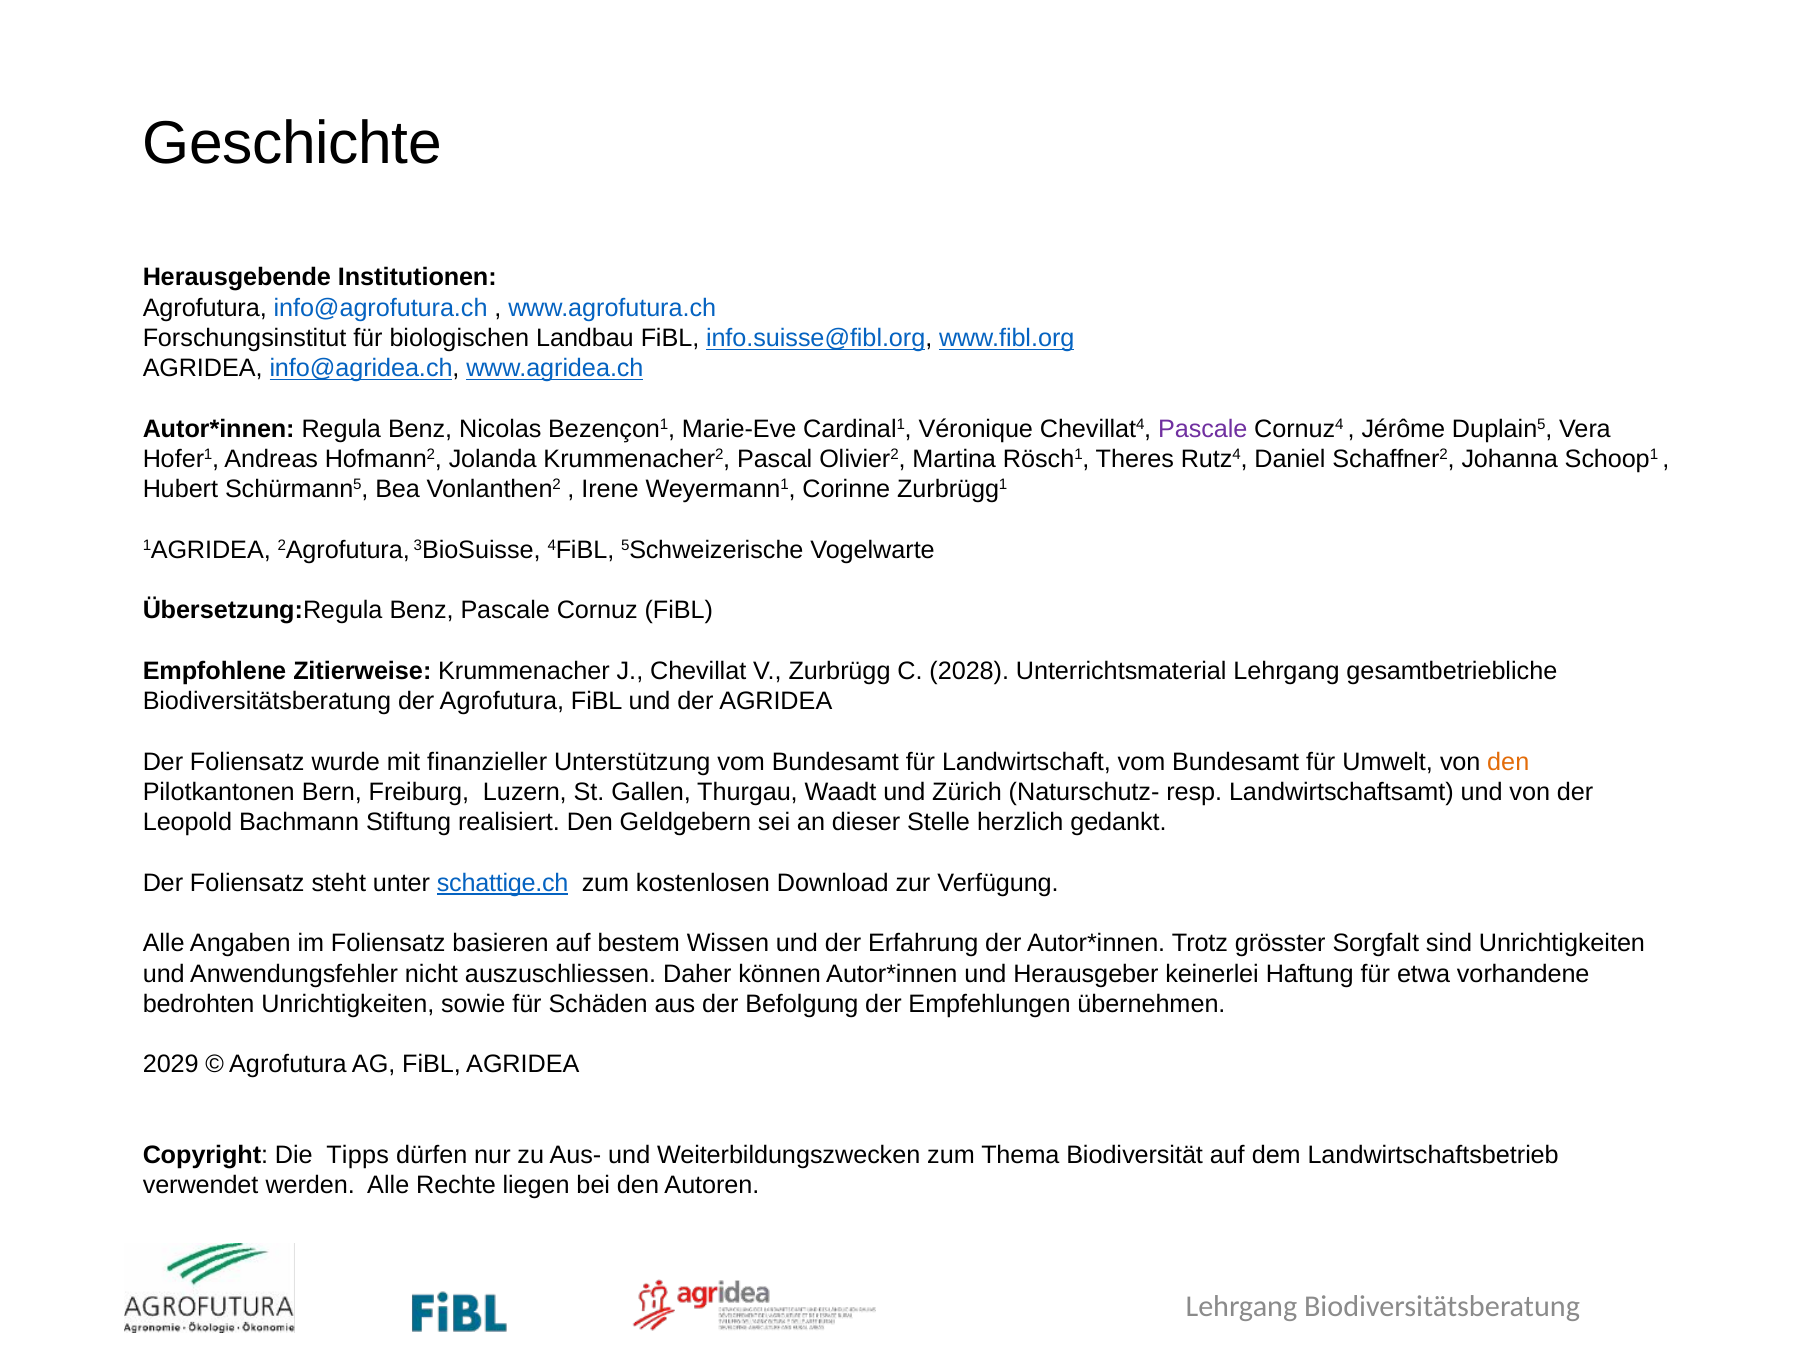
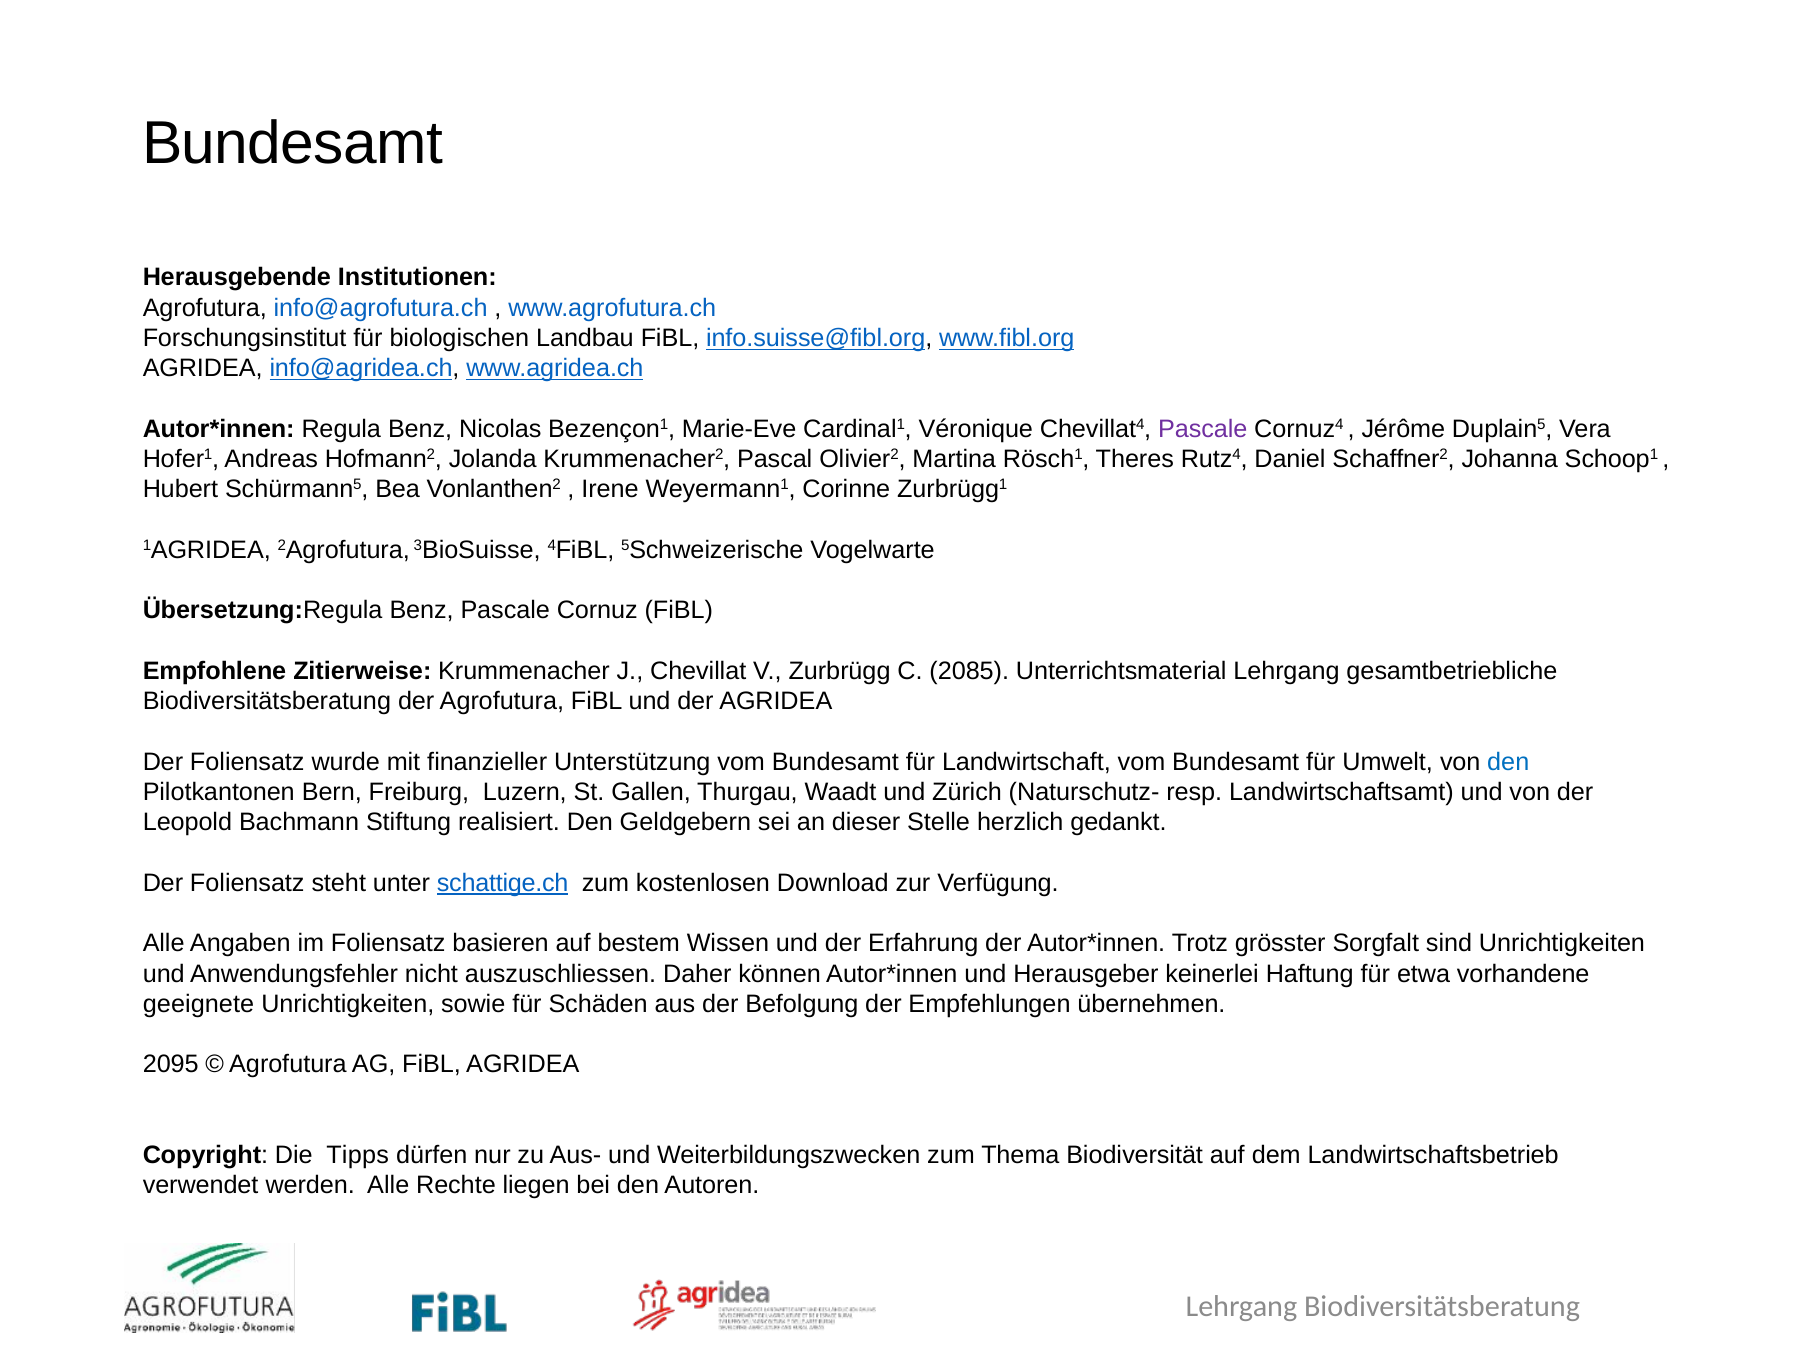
Geschichte: Geschichte -> Bundesamt (293, 143)
2028: 2028 -> 2085 (969, 671)
den colour: orange -> blue (1508, 762)
bedrohten: bedrohten -> geeignete (198, 1004)
2029: 2029 -> 2095 (171, 1065)
